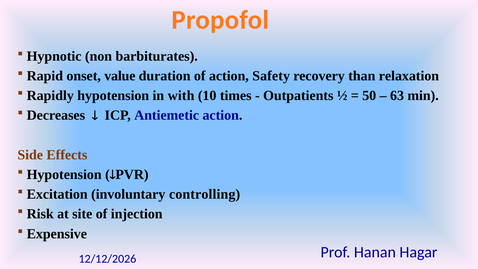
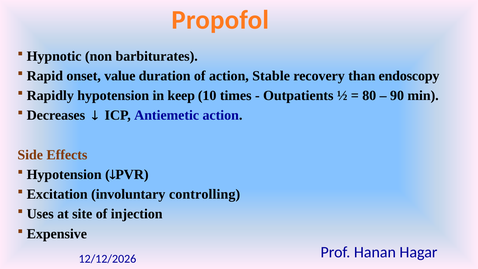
Safety: Safety -> Stable (271, 76)
relaxation: relaxation -> endoscopy (409, 76)
with: with -> keep (181, 96)
50: 50 -> 80 (369, 96)
63: 63 -> 90 (397, 96)
Risk: Risk -> Uses (40, 214)
